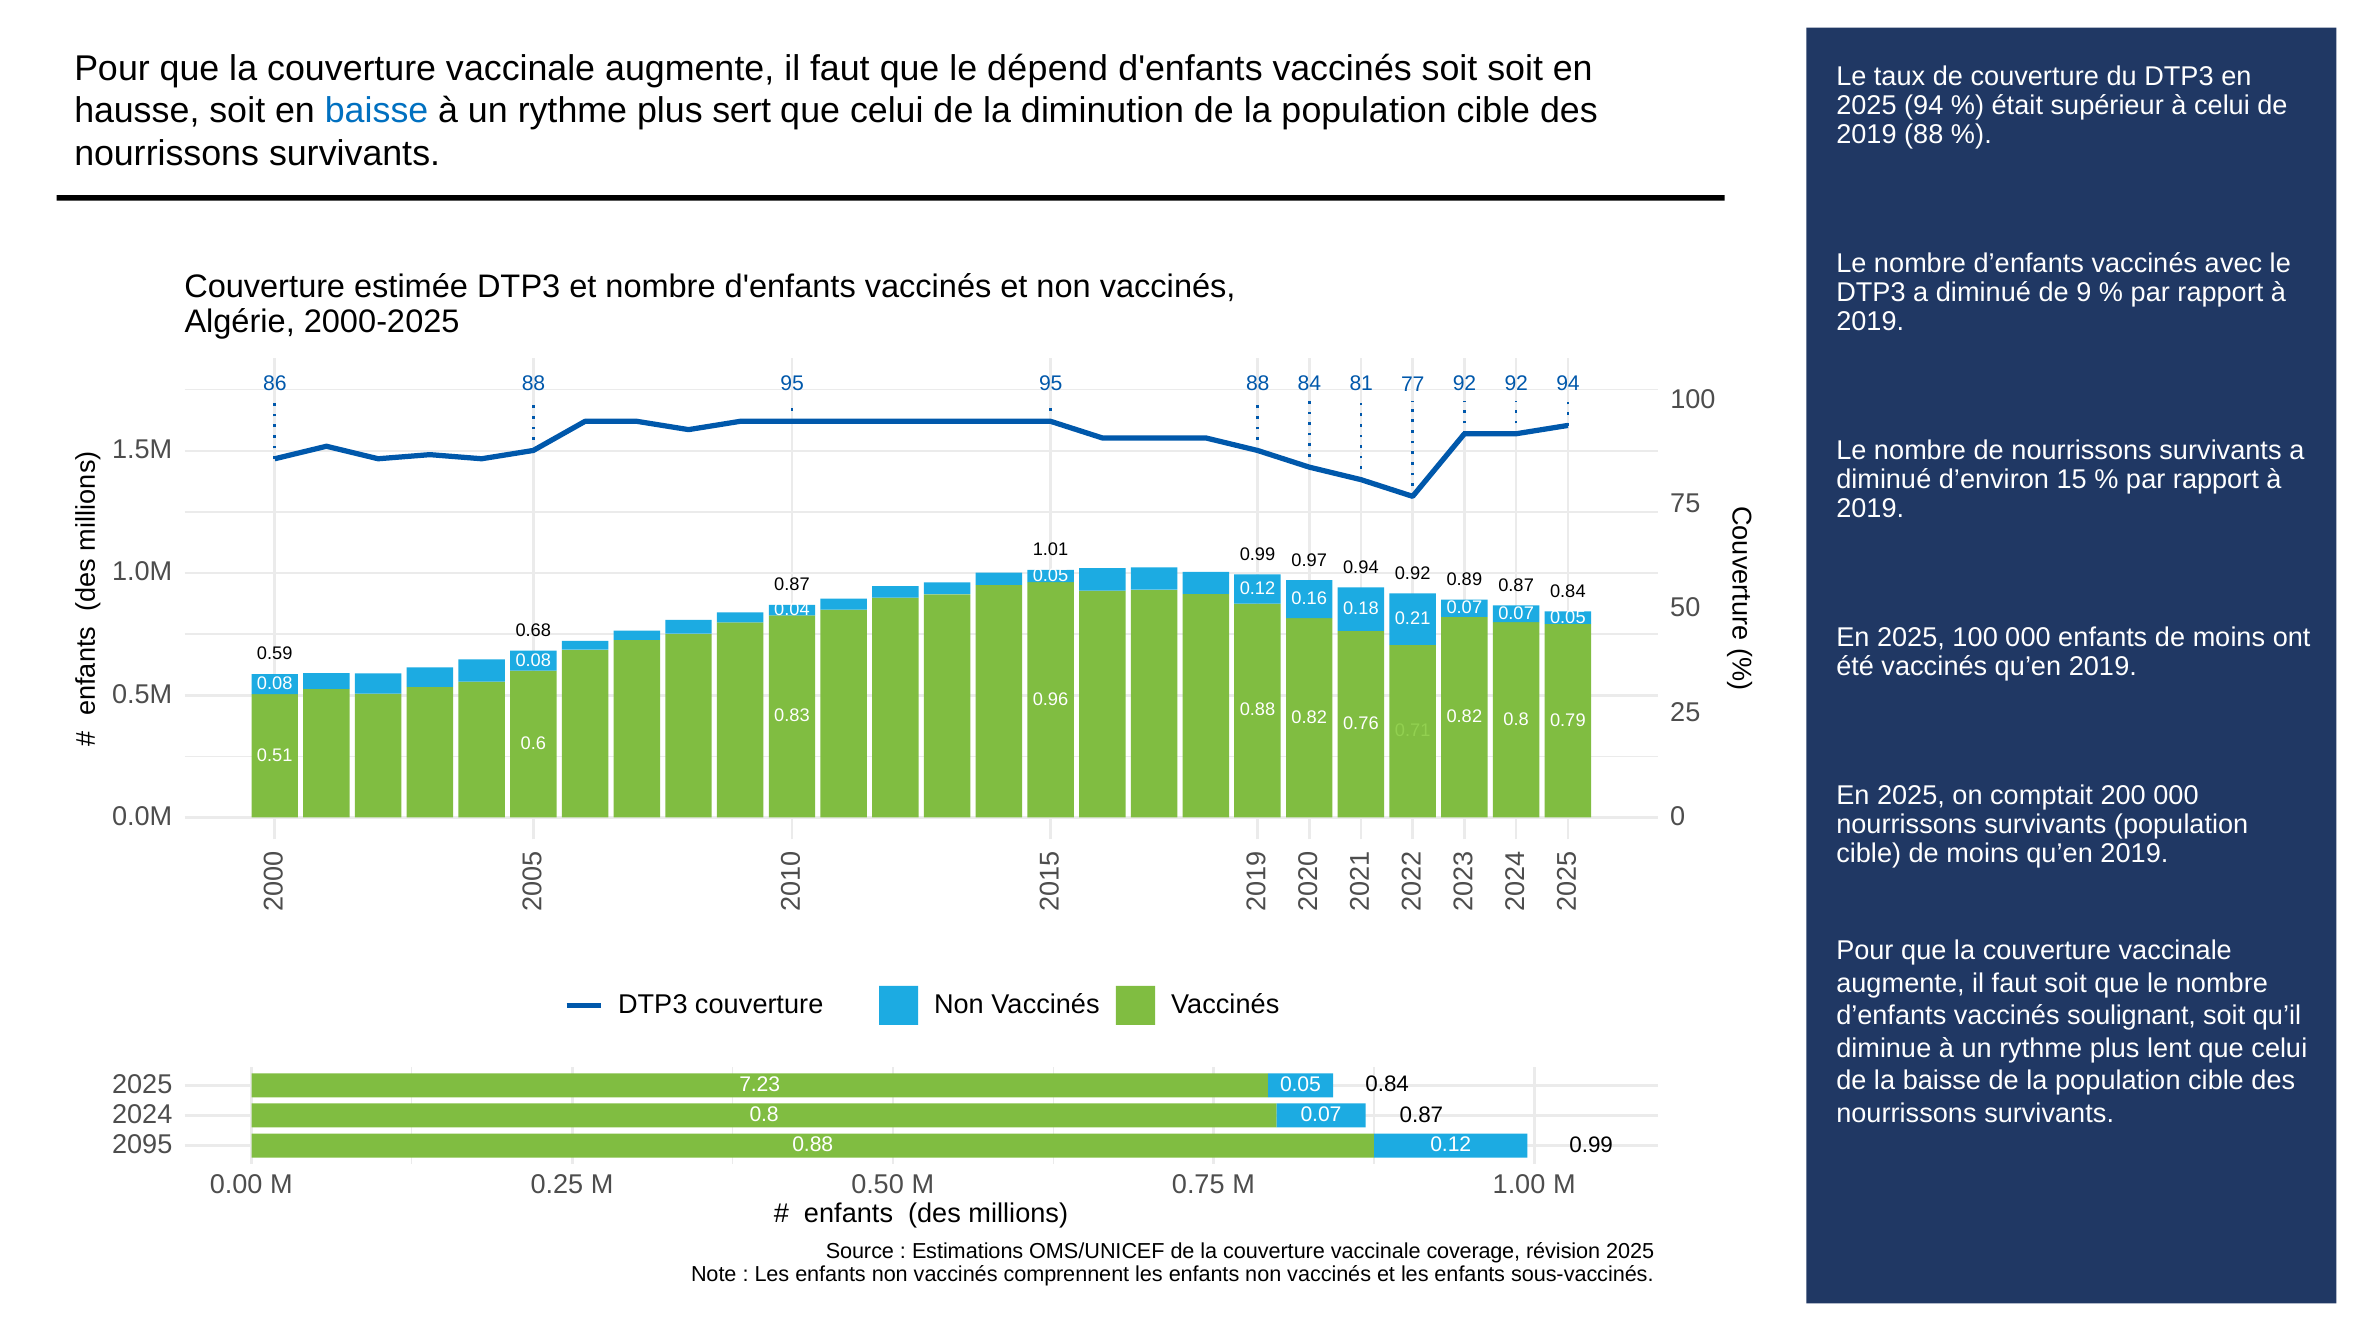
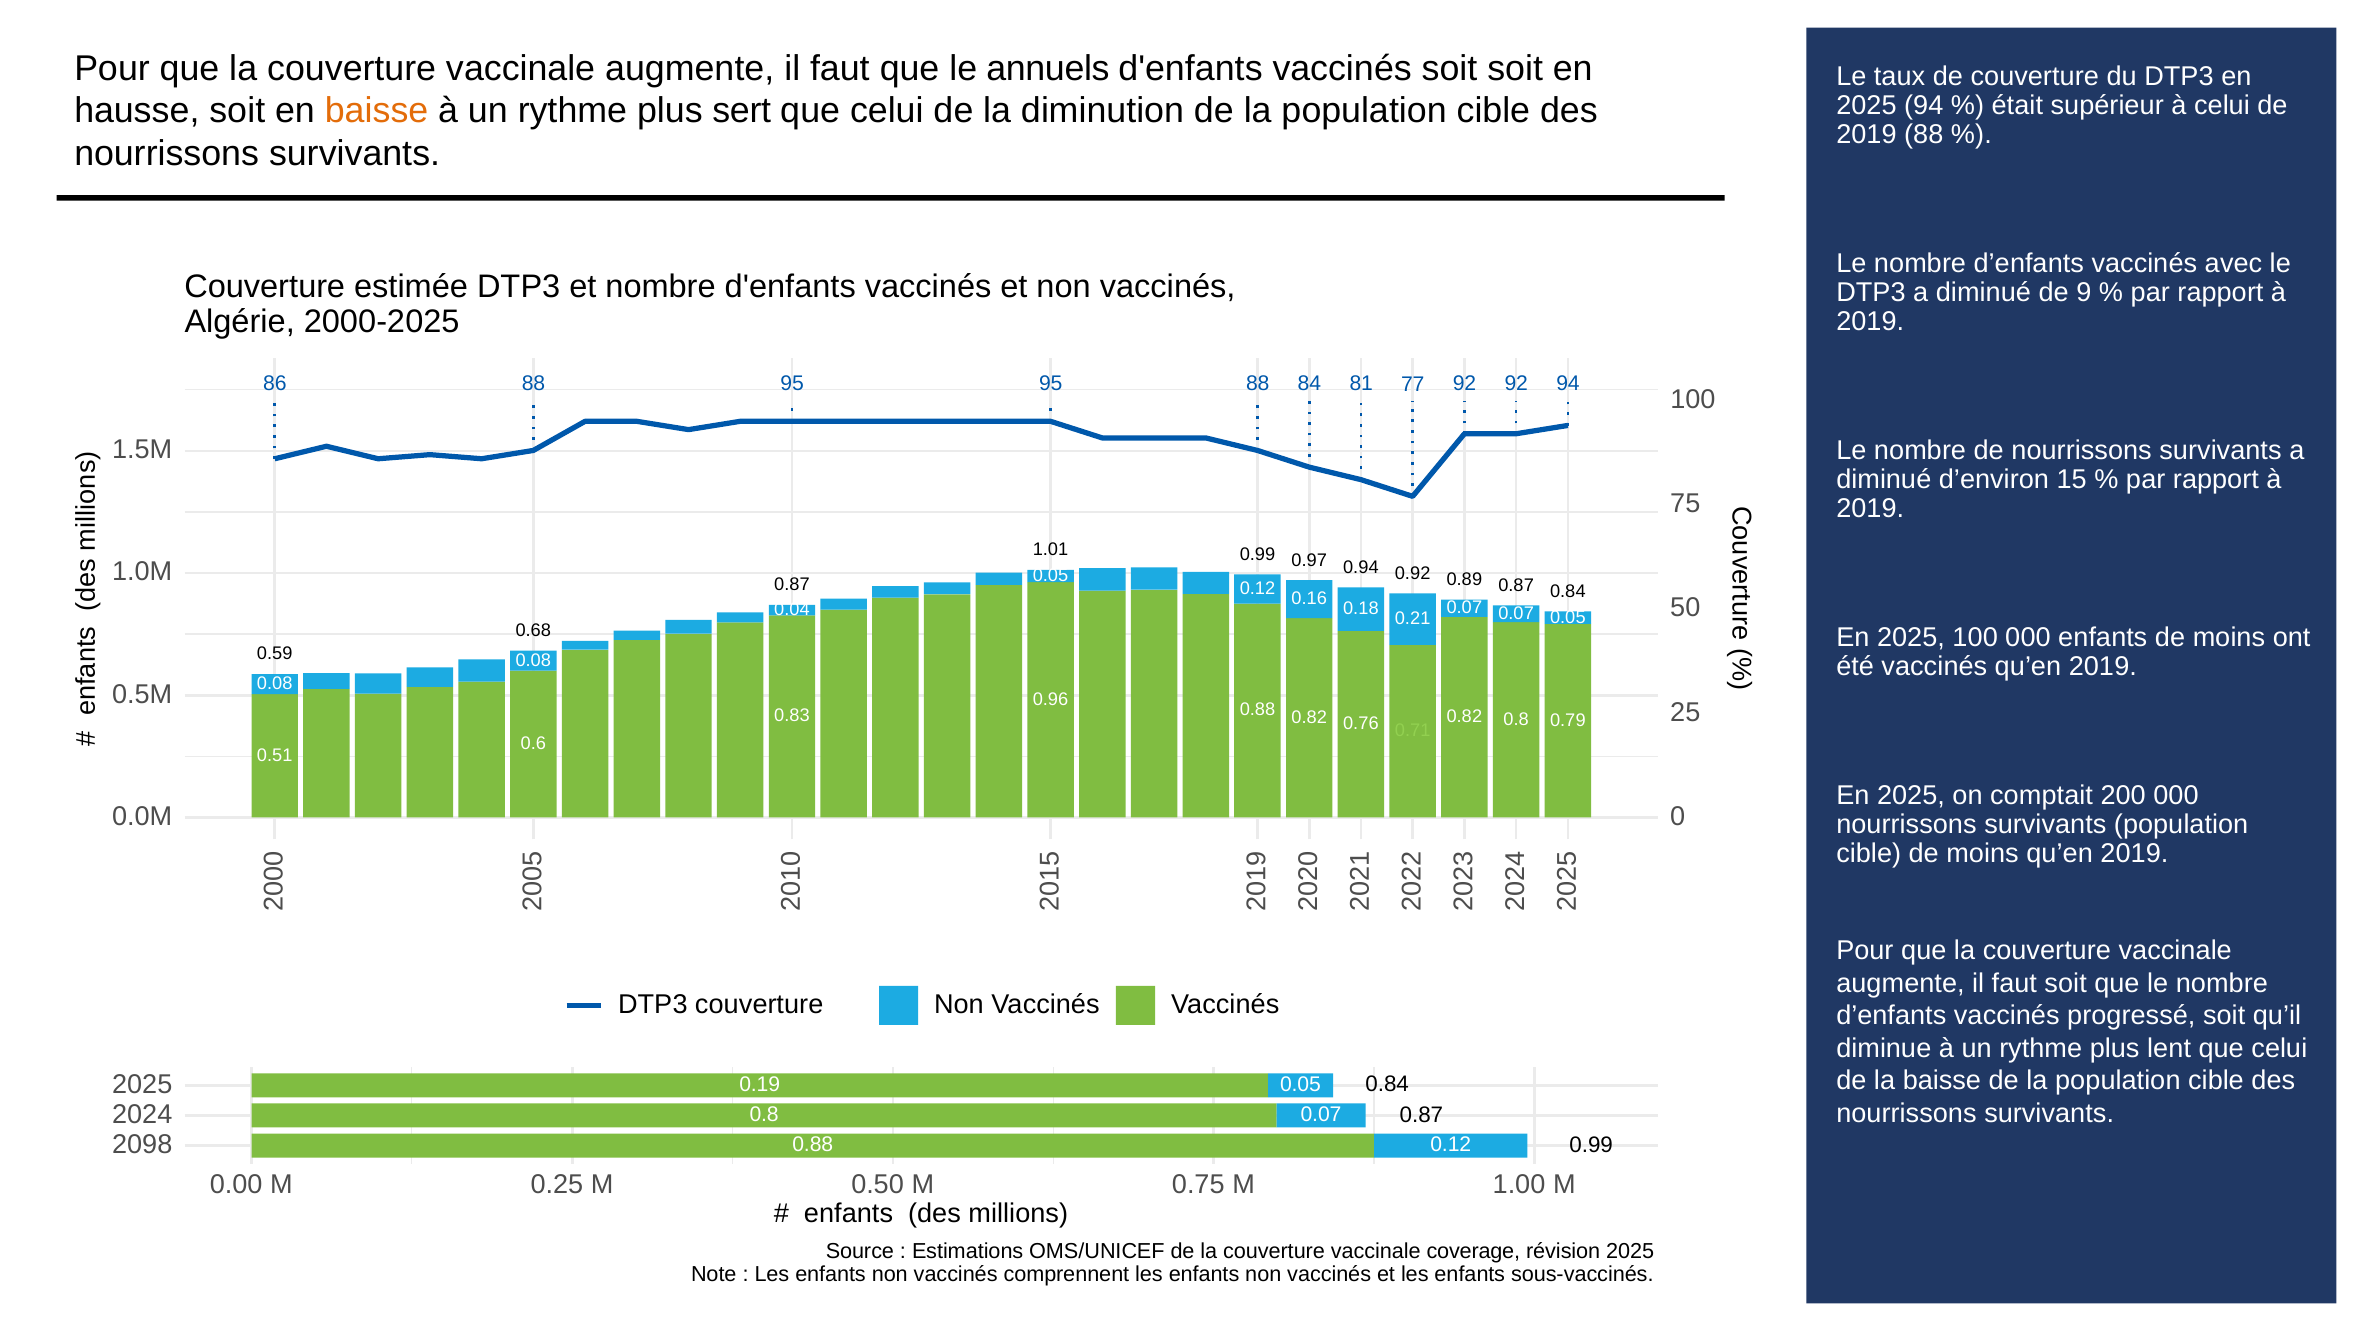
dépend: dépend -> annuels (1048, 68)
baisse colour: blue -> orange (377, 111)
soulignant: soulignant -> progressé (2131, 1016)
7.23: 7.23 -> 0.19 (760, 1084)
2095: 2095 -> 2098 (142, 1144)
